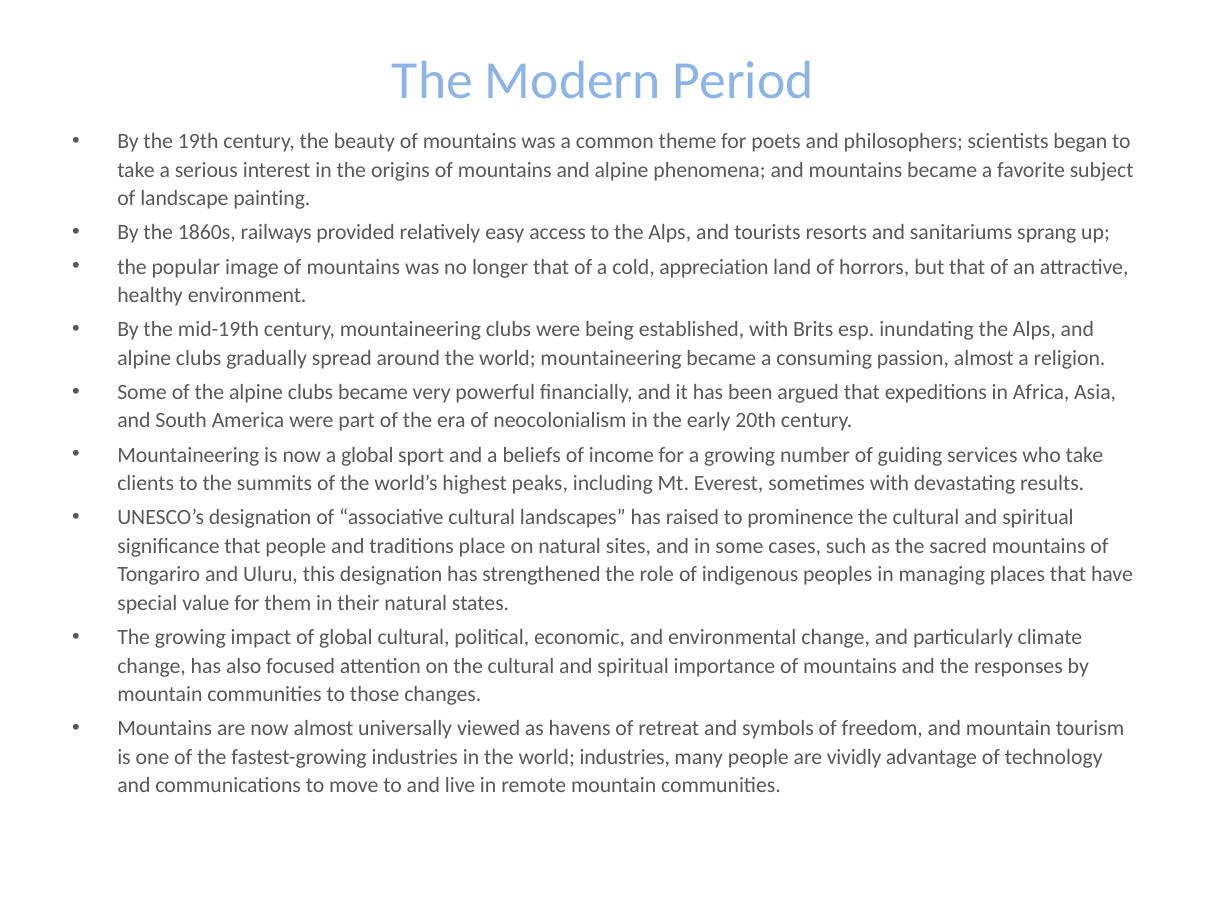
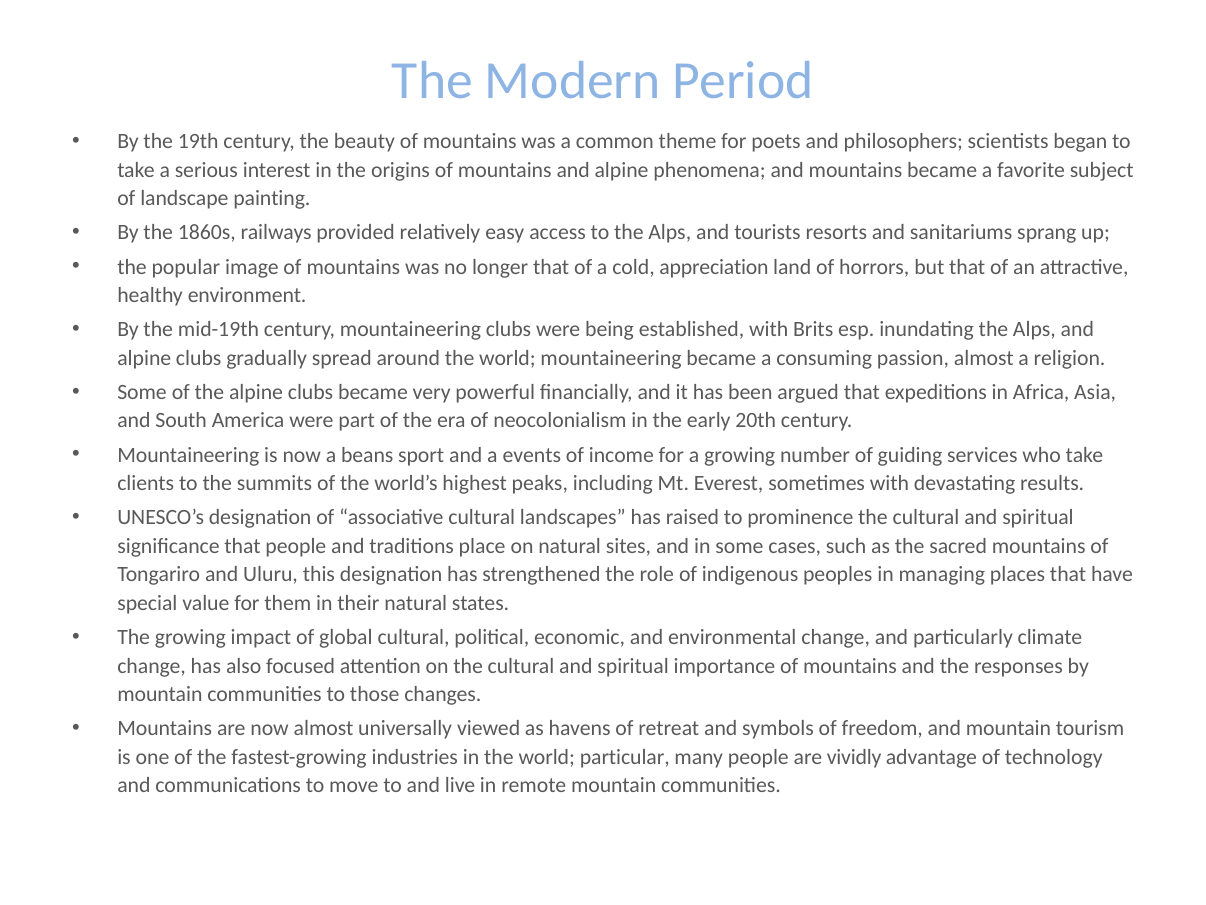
a global: global -> beans (367, 455)
beliefs: beliefs -> events (532, 455)
world industries: industries -> particular (625, 757)
